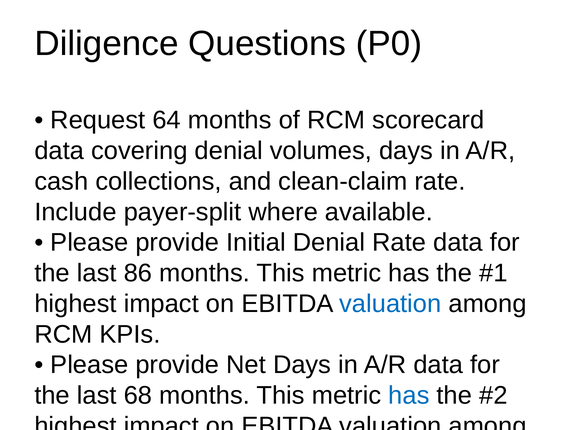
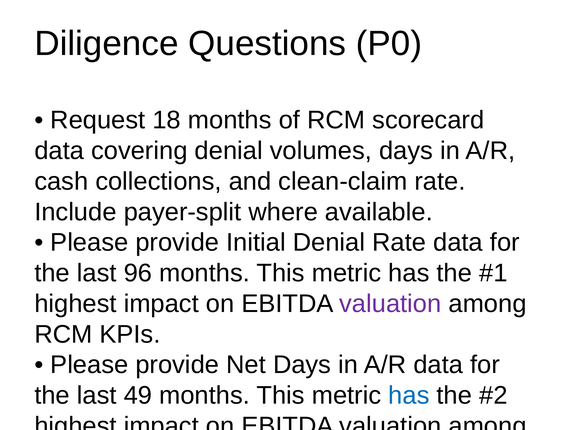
64: 64 -> 18 (167, 120)
86: 86 -> 96 (138, 273)
valuation colour: blue -> purple (390, 304)
68: 68 -> 49 (138, 396)
